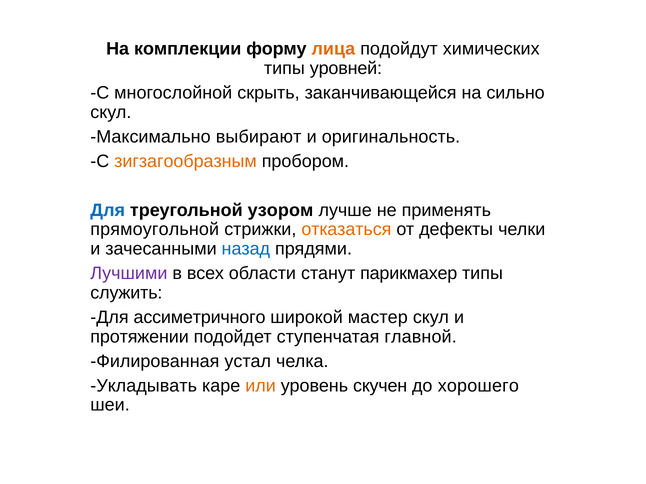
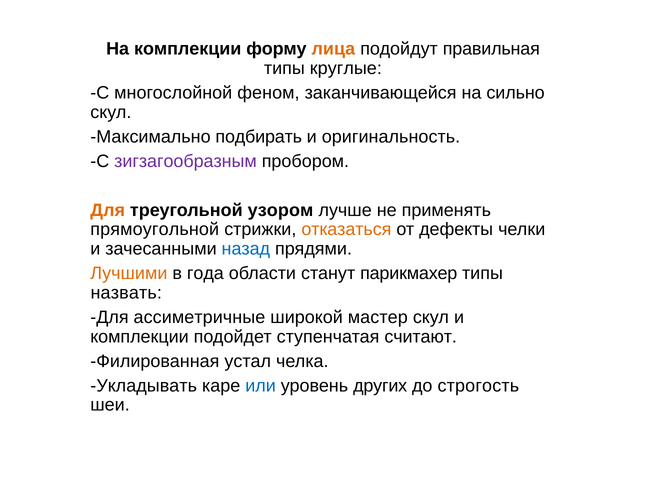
химических: химических -> правильная (491, 49)
уровней: уровней -> круглые (346, 68)
скрыть: скрыть -> феном (268, 93)
выбирают: выбирают -> подбирать (259, 137)
зигзагообразным colour: orange -> purple (186, 161)
Для colour: blue -> orange (108, 210)
Лучшими colour: purple -> orange (129, 274)
всех: всех -> года (205, 274)
служить: служить -> назвать (126, 293)
ассиметричного: ассиметричного -> ассиметричные (199, 318)
протяжении: протяжении -> комплекции (140, 337)
главной: главной -> считают (421, 337)
или colour: orange -> blue (261, 386)
скучен: скучен -> других (380, 386)
хорошего: хорошего -> строгость (478, 386)
